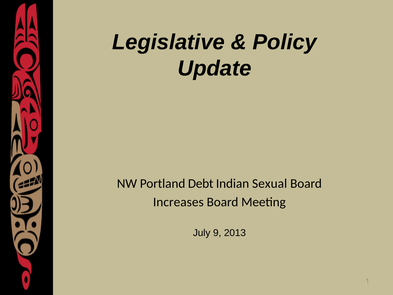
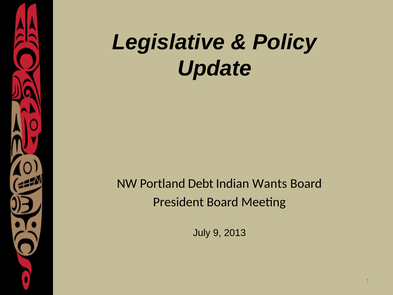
Sexual: Sexual -> Wants (270, 183)
Increases: Increases -> President (178, 202)
